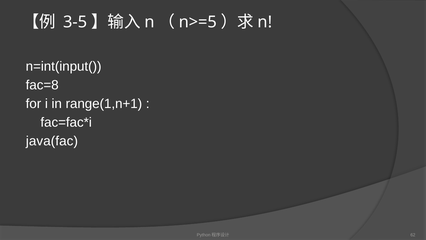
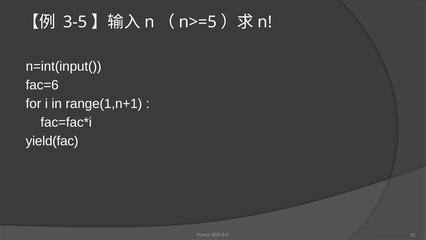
fac=8: fac=8 -> fac=6 (42, 85)
java(fac: java(fac -> yield(fac (52, 141)
